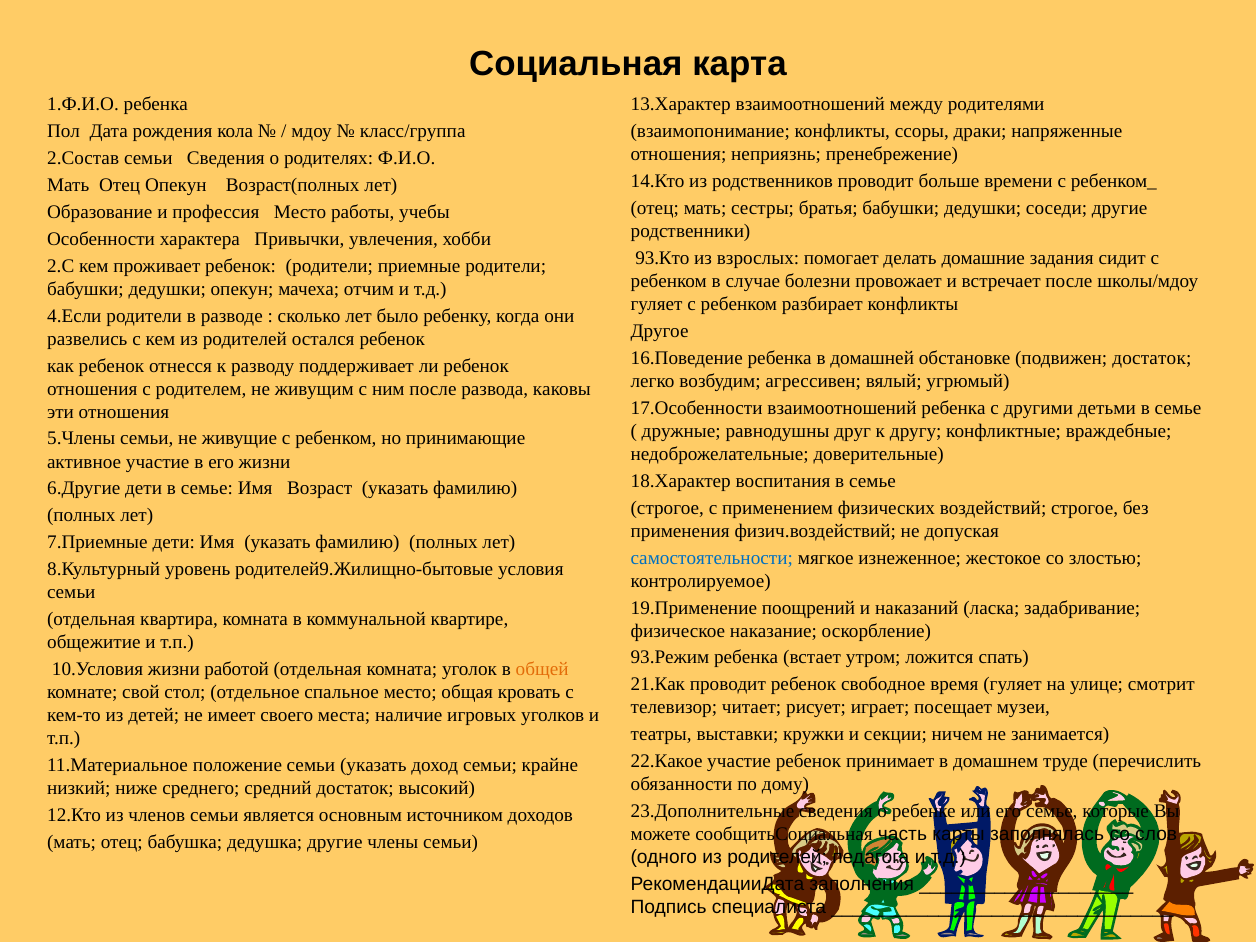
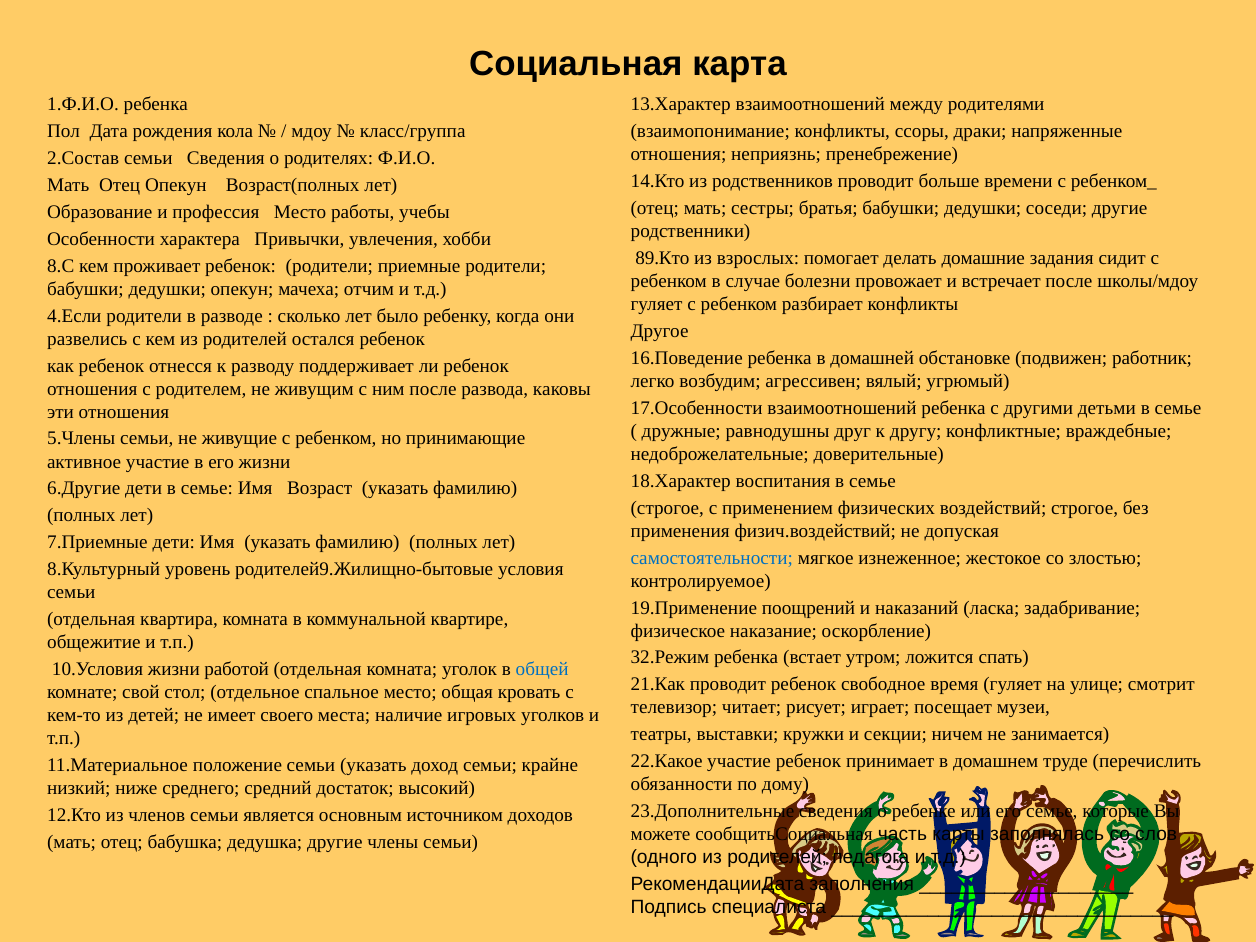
93.Кто: 93.Кто -> 89.Кто (662, 258)
2.С: 2.С -> 8.С (61, 266)
подвижен достаток: достаток -> работник (1152, 358)
93.Режим: 93.Режим -> 32.Режим (670, 658)
общей colour: orange -> blue (542, 669)
